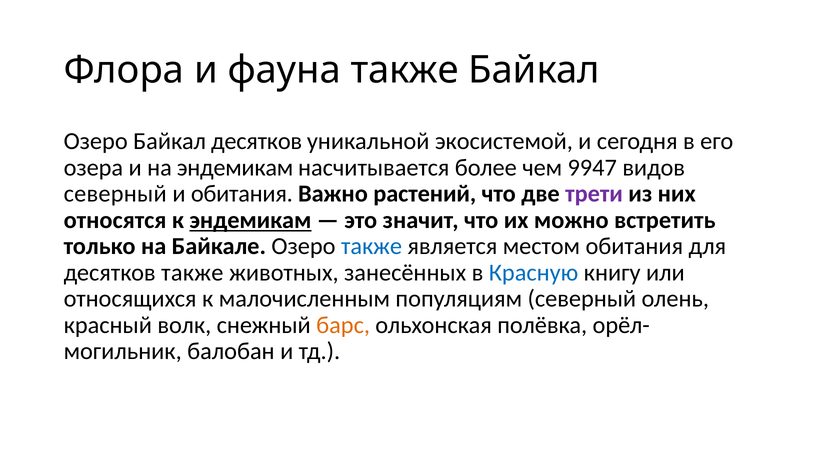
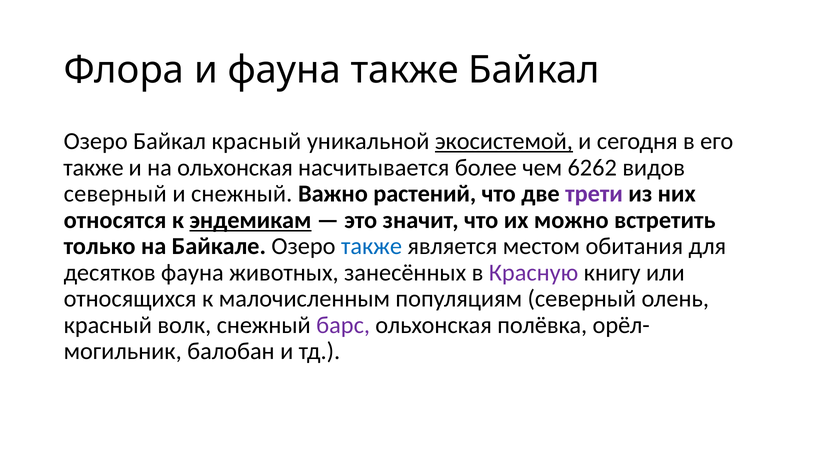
Байкал десятков: десятков -> красный (256, 141)
экосистемой underline: none -> present (504, 141)
озера: озера -> также (93, 167)
на эндемикам: эндемикам -> ольхонская (235, 167)
9947: 9947 -> 6262 (592, 167)
и обитания: обитания -> снежный (242, 194)
десятков также: также -> фауна (192, 272)
Красную colour: blue -> purple (534, 272)
барс colour: orange -> purple (343, 325)
